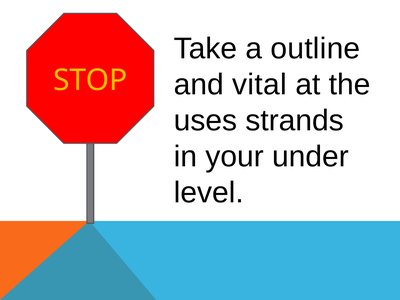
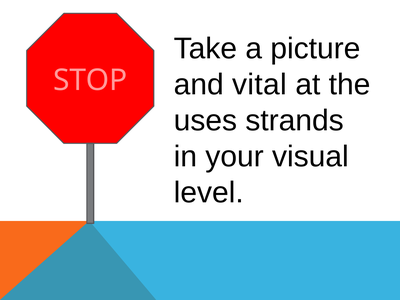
outline: outline -> picture (316, 49)
STOP colour: yellow -> pink (90, 80)
under: under -> visual (311, 157)
